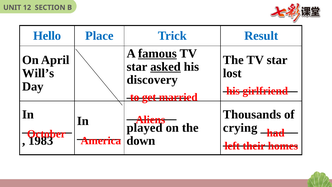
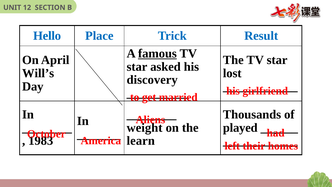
asked underline: present -> none (165, 67)
played: played -> weight (145, 128)
crying: crying -> played (240, 128)
down: down -> learn (141, 141)
